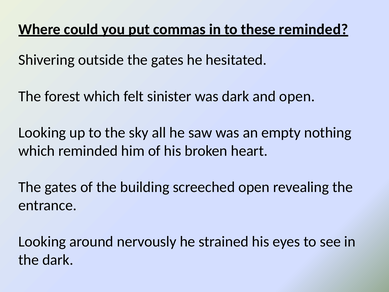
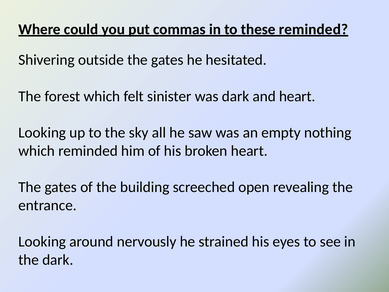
and open: open -> heart (297, 96)
